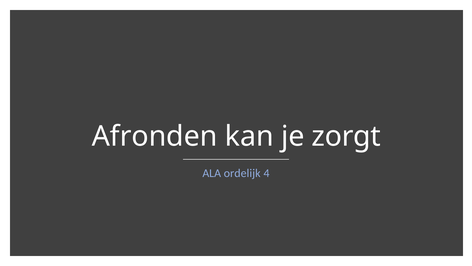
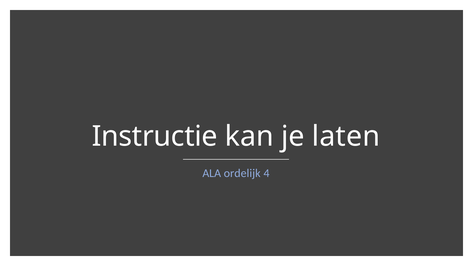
Afronden: Afronden -> Instructie (155, 136)
zorgt: zorgt -> laten (346, 136)
